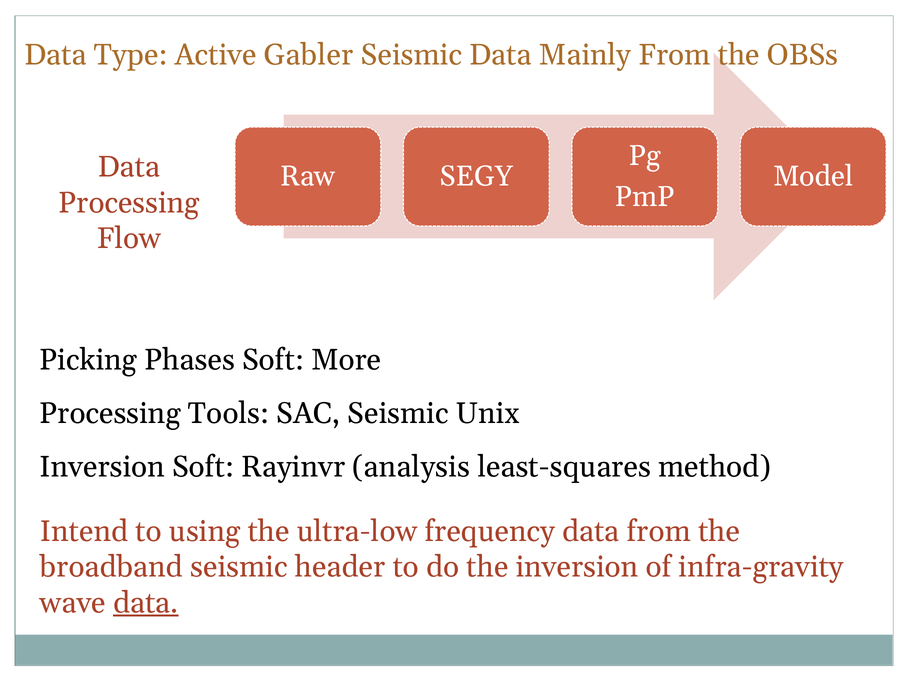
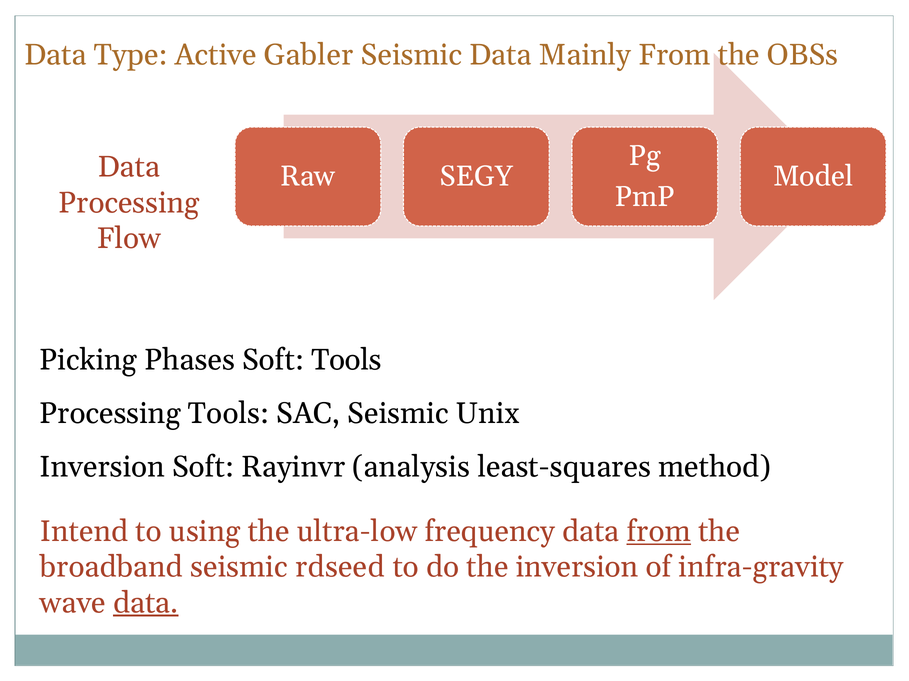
Soft More: More -> Tools (346, 360)
from underline: none -> present (659, 532)
header: header -> rdseed (340, 568)
